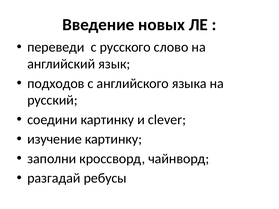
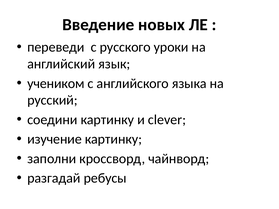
слово: слово -> уроки (171, 47)
подходов: подходов -> учеником (56, 84)
